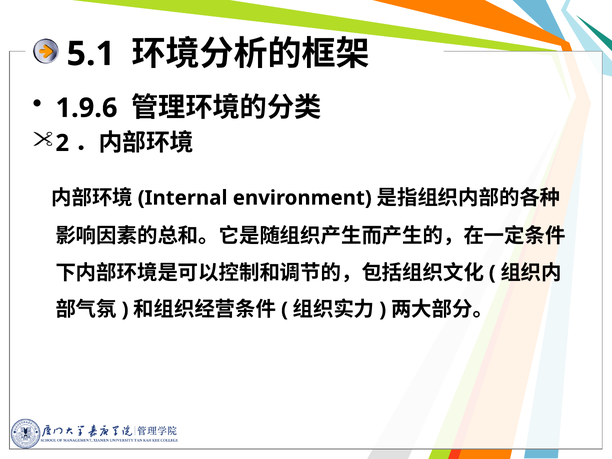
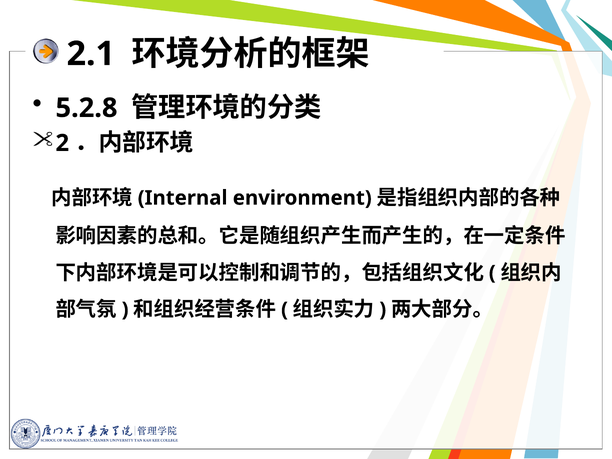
5.1: 5.1 -> 2.1 (91, 54)
1.9.6: 1.9.6 -> 5.2.8 (87, 108)
